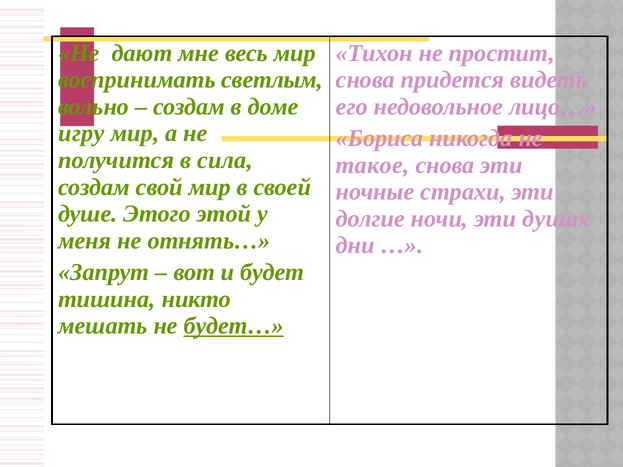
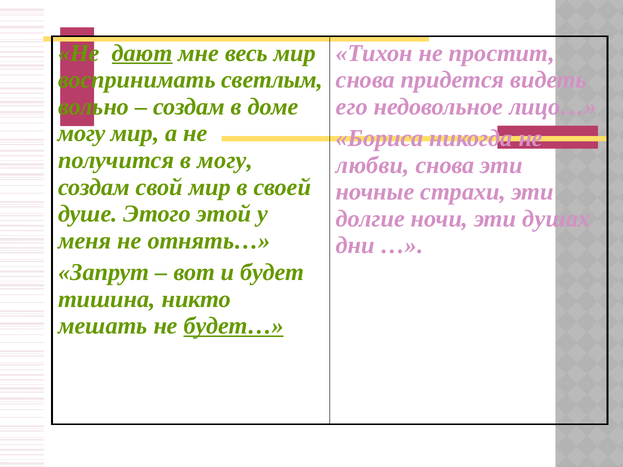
дают underline: none -> present (142, 53)
игру: игру -> могу (82, 134)
в сила: сила -> могу (225, 160)
такое: такое -> любви (373, 165)
